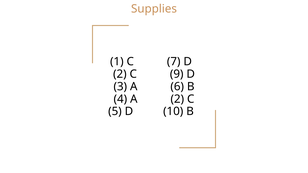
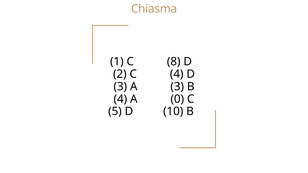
Supplies: Supplies -> Chiasma (154, 9)
7: 7 -> 8 (174, 62)
C 9: 9 -> 4 (177, 74)
A 6: 6 -> 3 (177, 87)
A 2: 2 -> 0 (177, 99)
